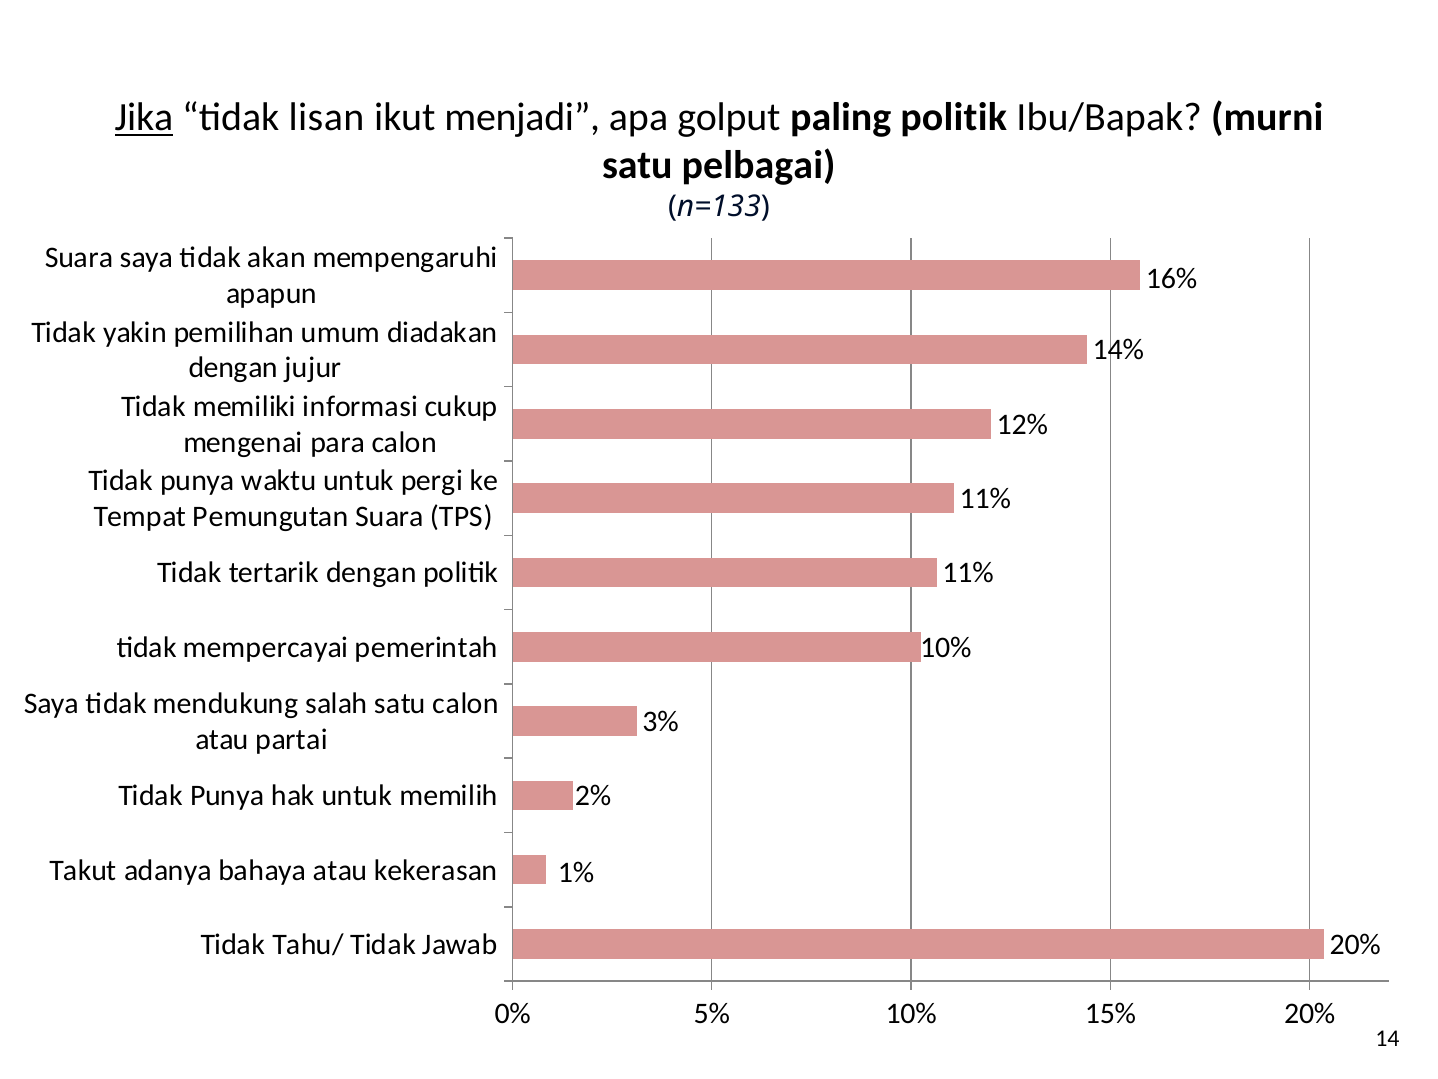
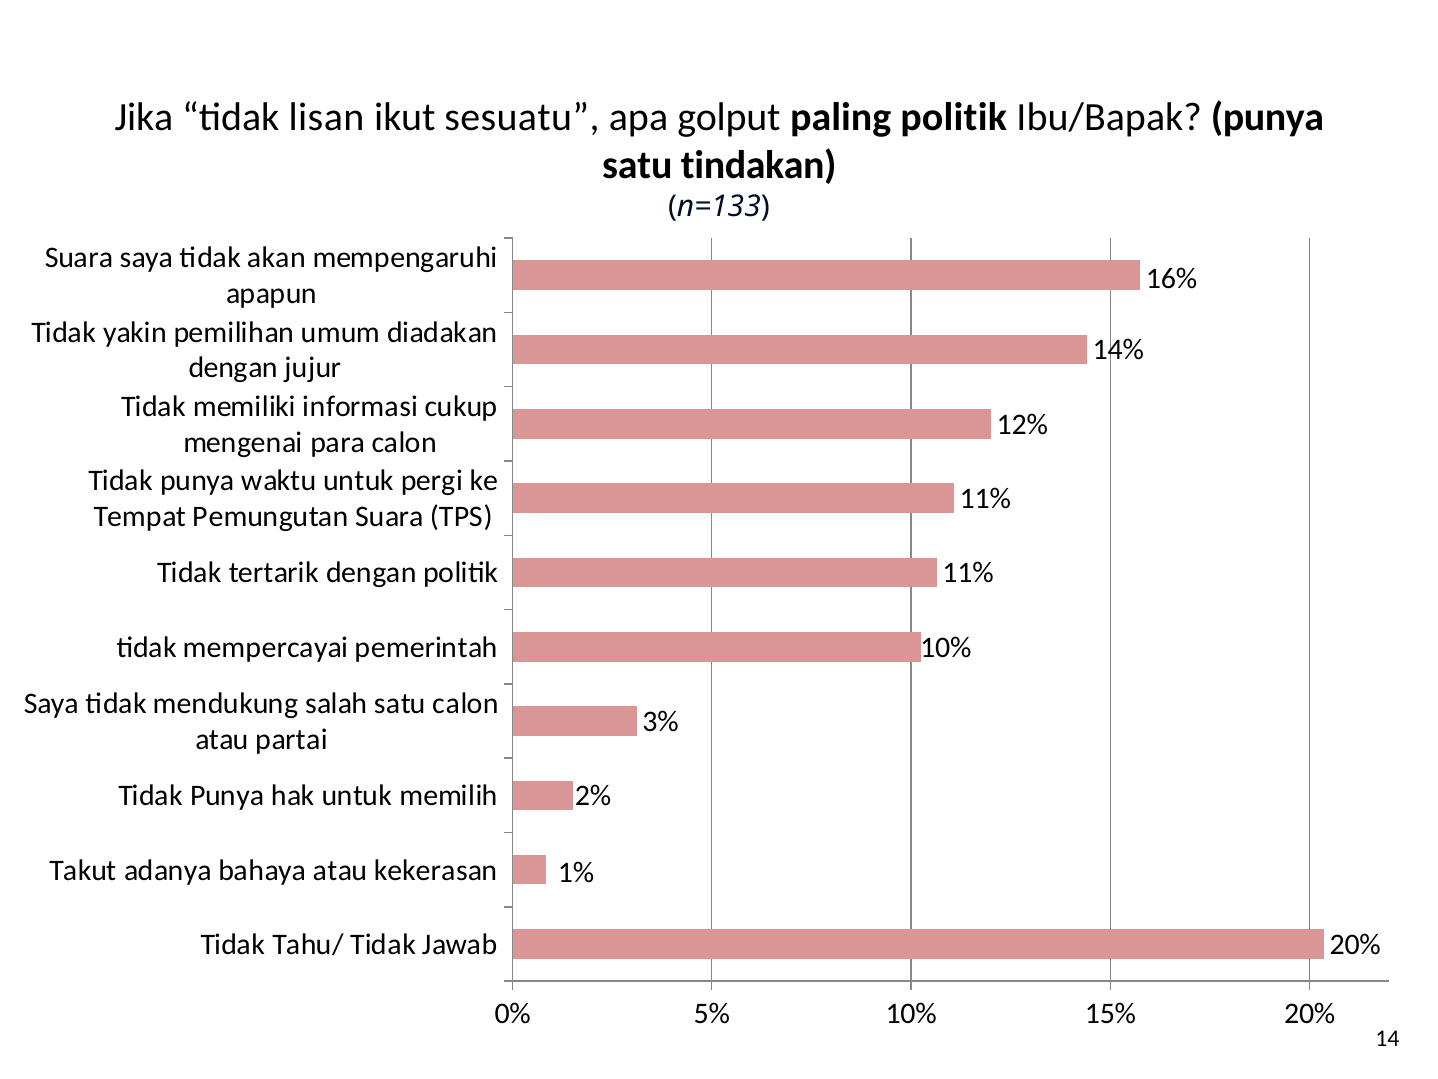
Jika underline: present -> none (144, 118)
menjadi: menjadi -> sesuatu (522, 118)
Ibu/Bapak murni: murni -> punya (1267, 118)
pelbagai: pelbagai -> tindakan (759, 166)
